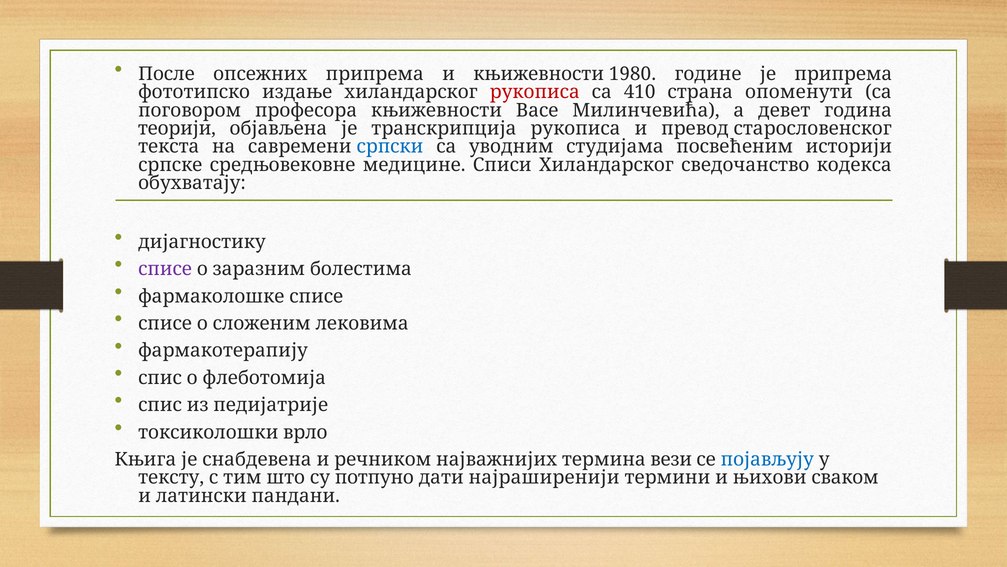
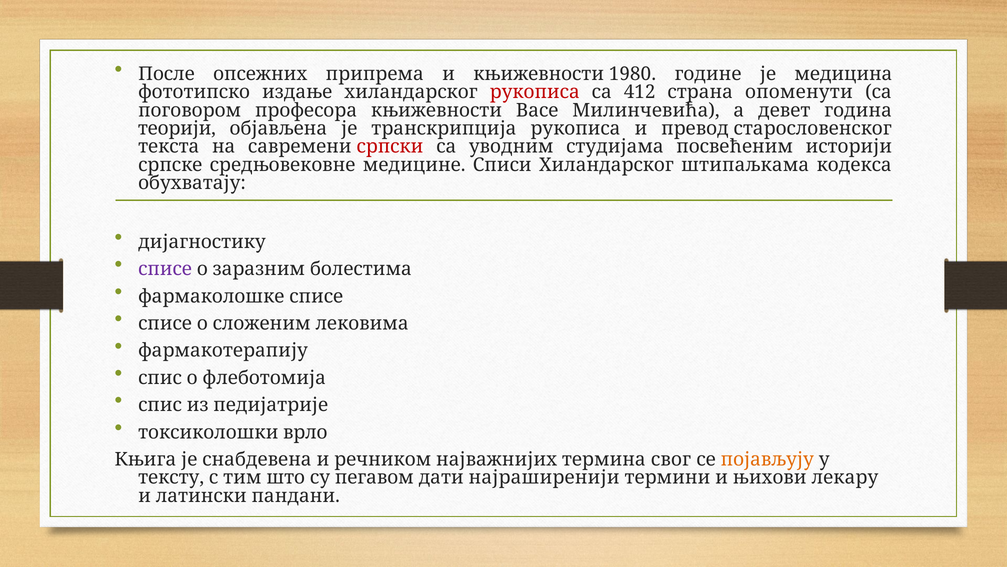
је припрема: припрема -> медицина (843, 74)
410: 410 -> 412 (640, 92)
српски colour: blue -> red (390, 146)
сведочанство: сведочанство -> штипаљкама (745, 165)
вези: вези -> свог (671, 459)
појављују colour: blue -> orange (767, 459)
потпуно: потпуно -> пегавом (374, 477)
сваком: сваком -> лекару (845, 477)
